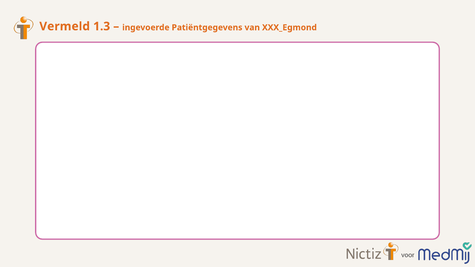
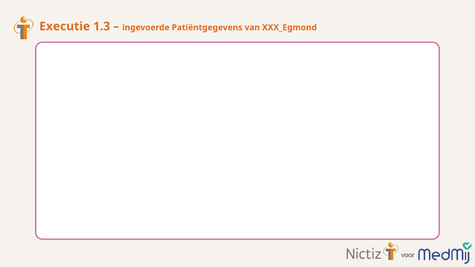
Vermeld: Vermeld -> Executie (65, 26)
